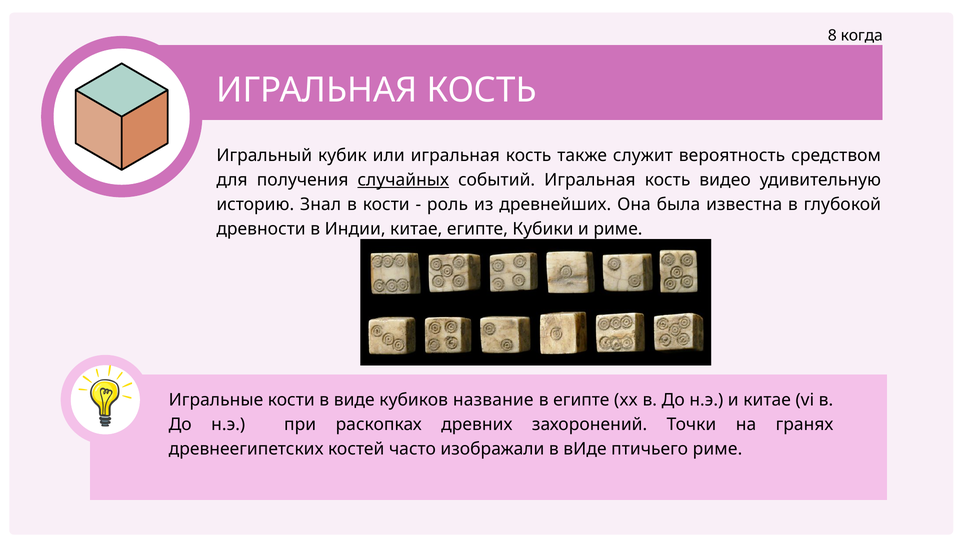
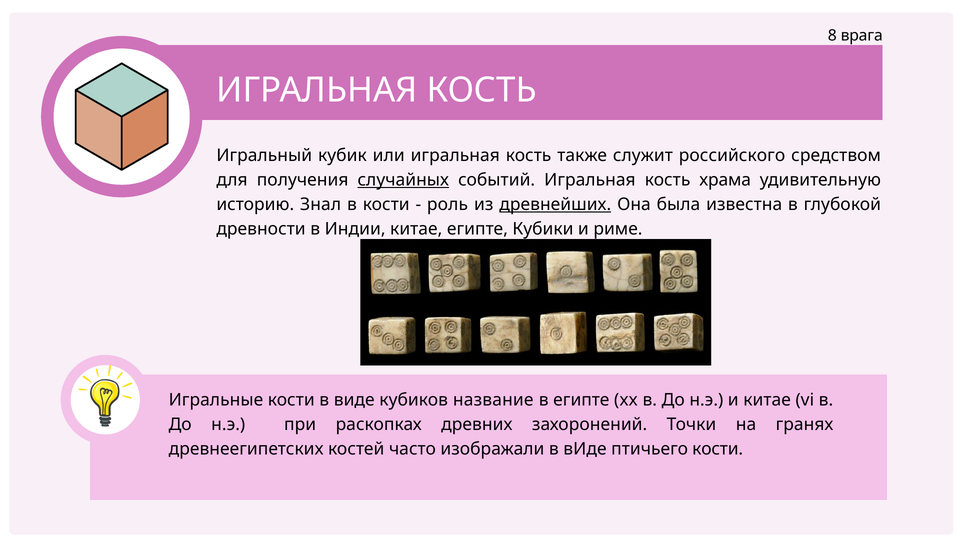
когда: когда -> врага (862, 36)
вероятность: вероятность -> российского (732, 155)
видео: видео -> храма (725, 180)
древнейших underline: none -> present (555, 204)
птичьего риме: риме -> кости (718, 448)
